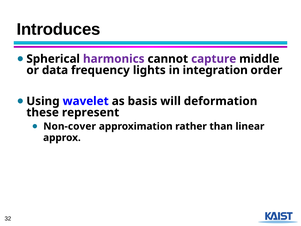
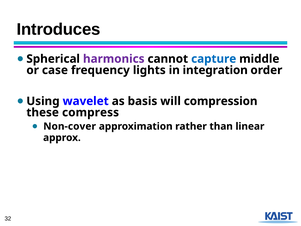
capture colour: purple -> blue (214, 59)
data: data -> case (55, 70)
deformation: deformation -> compression (221, 101)
represent: represent -> compress (91, 112)
